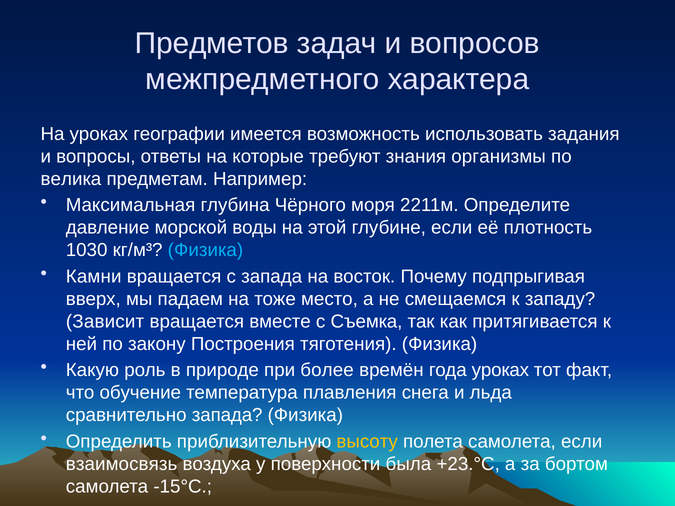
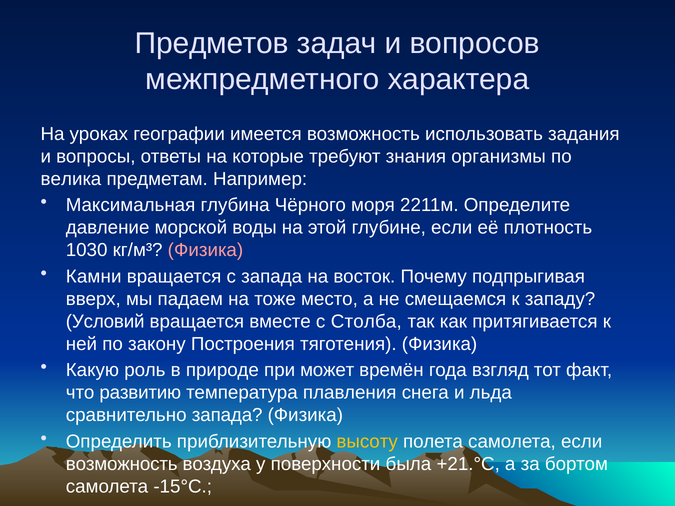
Физика colour: light blue -> pink (205, 250)
Зависит: Зависит -> Условий (105, 322)
с Съемка: Съемка -> Столба (366, 322)
более: более -> может (327, 370)
года уроках: уроках -> взгляд (500, 370)
обучение: обучение -> развитию (140, 393)
взаимосвязь: взаимосвязь -> возможность (122, 464)
+23.°С: +23.°С -> +21.°С (468, 464)
